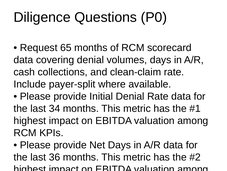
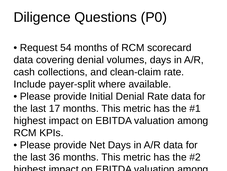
65: 65 -> 54 (66, 48)
34: 34 -> 17 (55, 108)
